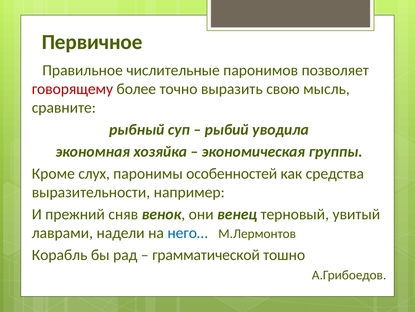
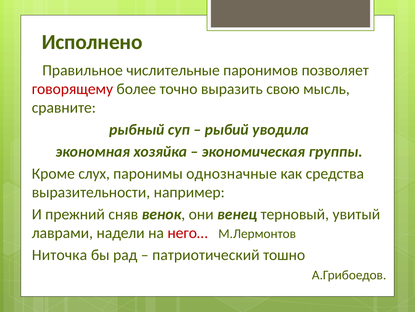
Первичное: Первичное -> Исполнено (92, 42)
особенностей: особенностей -> однозначные (232, 173)
него… colour: blue -> red (188, 233)
Корабль: Корабль -> Ниточка (60, 254)
грамматической: грамматической -> патриотический (206, 254)
